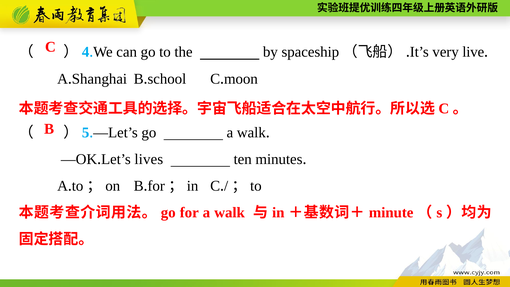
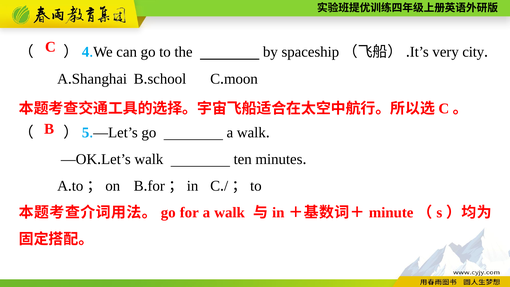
live: live -> city (473, 52)
lives: lives -> walk (149, 159)
